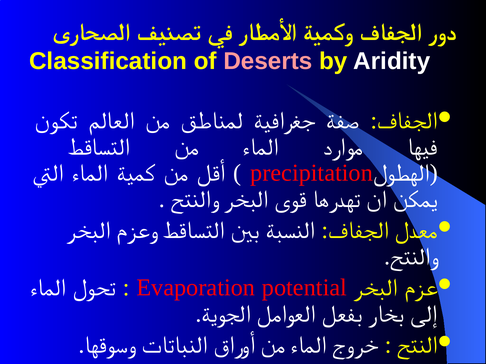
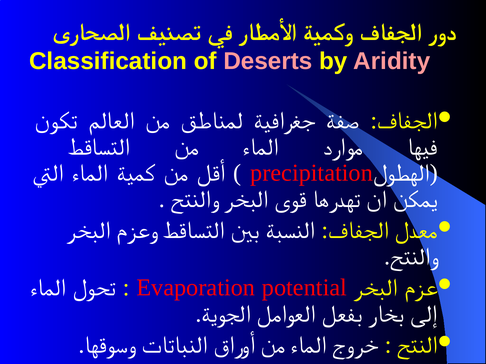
Aridity colour: white -> pink (392, 61)
